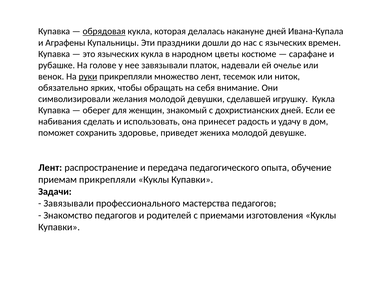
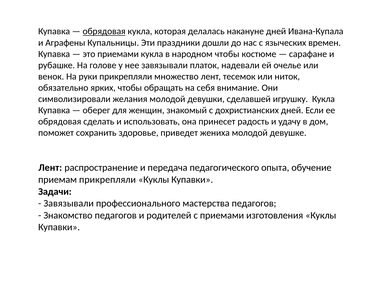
это языческих: языческих -> приемами (118, 54)
народном цветы: цветы -> чтобы (227, 54)
руки underline: present -> none (88, 76)
набивания: набивания -> обрядовая (60, 122)
